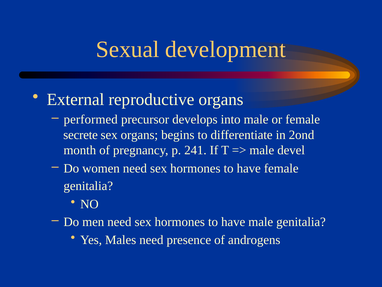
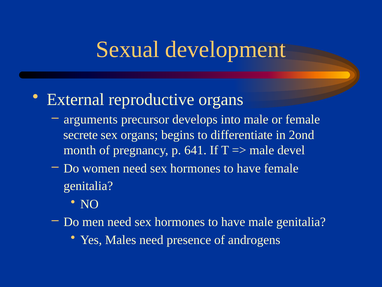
performed: performed -> arguments (91, 119)
241: 241 -> 641 (195, 150)
